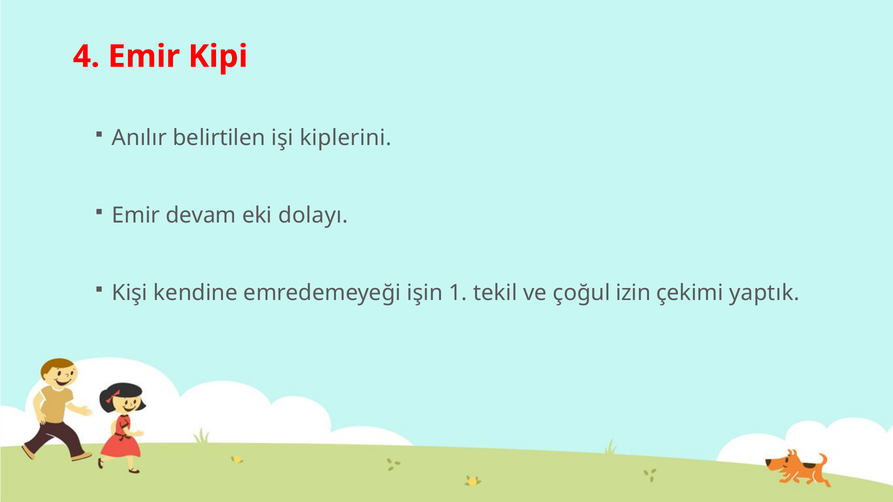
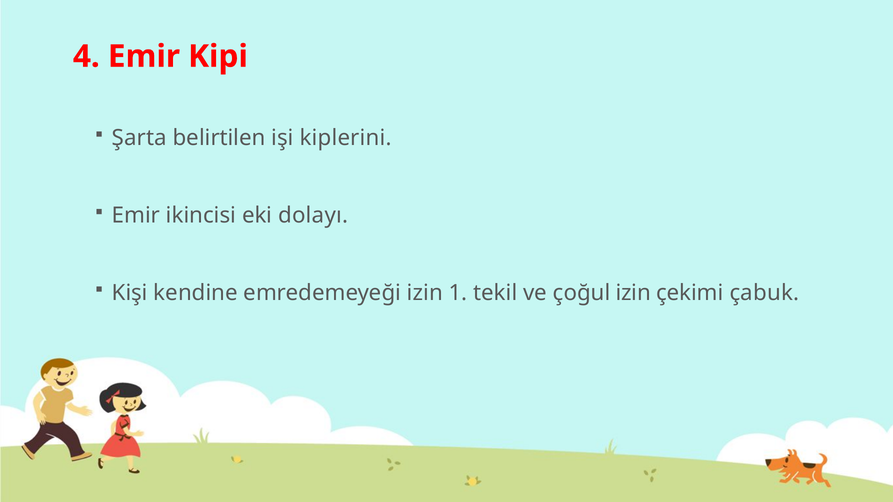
Anılır: Anılır -> Şarta (139, 138)
devam: devam -> ikincisi (201, 215)
emredemeyeği işin: işin -> izin (425, 293)
yaptık: yaptık -> çabuk (764, 293)
